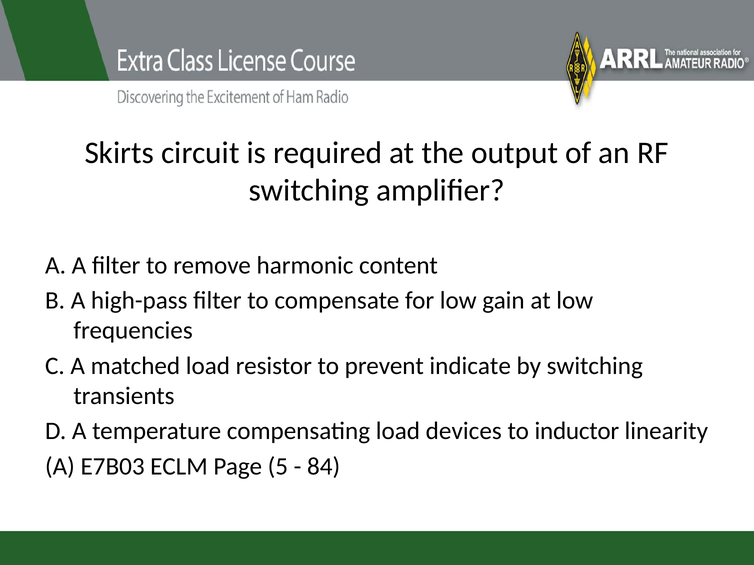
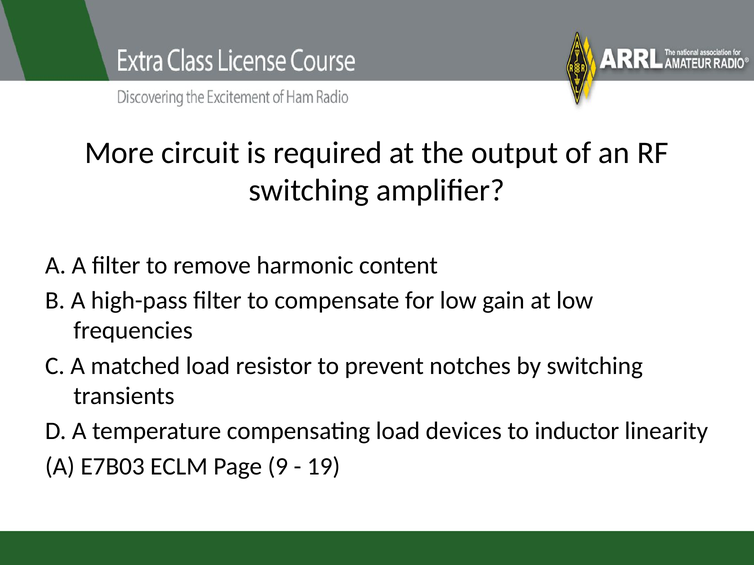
Skirts: Skirts -> More (119, 153)
indicate: indicate -> notches (470, 366)
5: 5 -> 9 (278, 467)
84: 84 -> 19 (324, 467)
